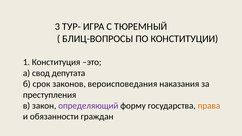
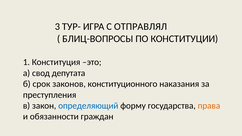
ТЮРЕМНЫЙ: ТЮРЕМНЫЙ -> ОТПРАВЛЯЛ (141, 27)
вероисповедания: вероисповедания -> конституционного (123, 84)
определяющий colour: purple -> blue (88, 106)
